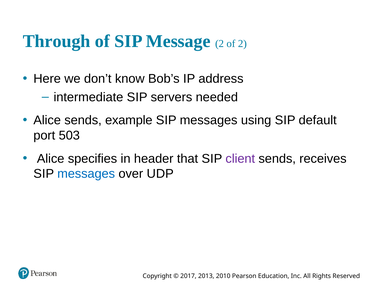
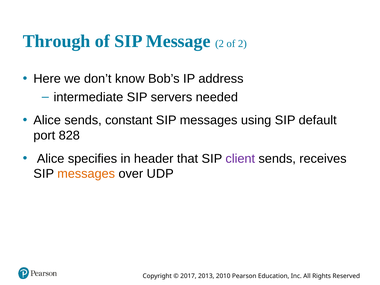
example: example -> constant (129, 120)
503: 503 -> 828 (69, 135)
messages colour: blue -> orange (86, 174)
